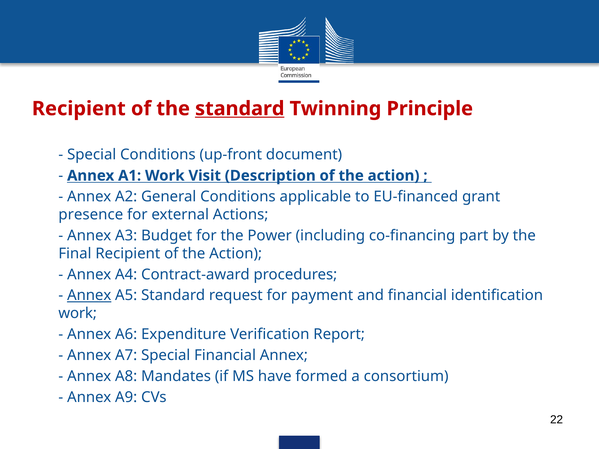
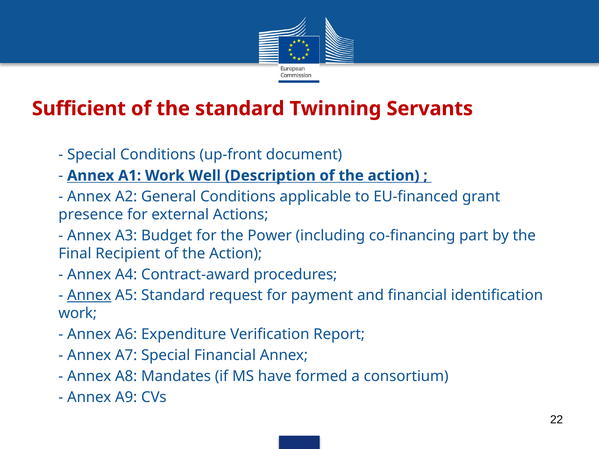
Recipient: Recipient -> Sufficient (79, 109)
standard underline: present -> none (240, 109)
Principle: Principle -> Servants (430, 109)
Visit: Visit -> Well (205, 176)
